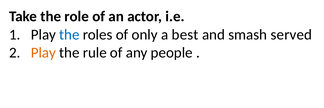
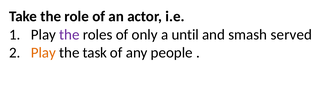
the colour: blue -> purple (69, 35)
best: best -> until (185, 35)
rule: rule -> task (95, 53)
